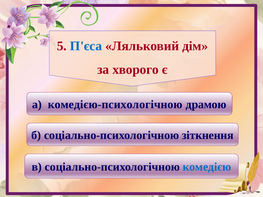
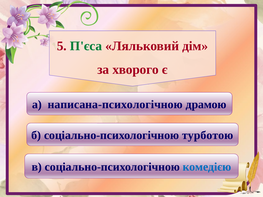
П'єса colour: blue -> green (86, 46)
комедією-психологічною: комедією-психологічною -> написана-психологічною (115, 105)
зіткнення: зіткнення -> турботою (208, 135)
